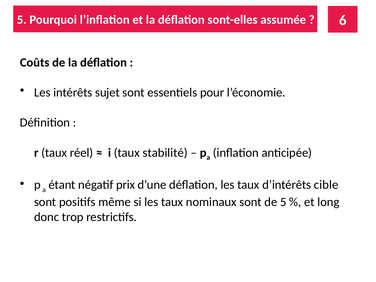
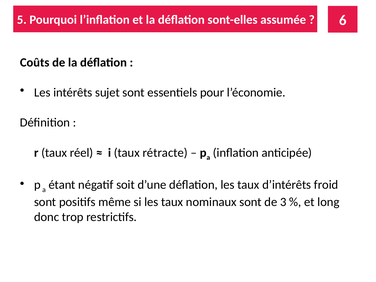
stabilité: stabilité -> rétracte (165, 153)
prix: prix -> soit (126, 185)
cible: cible -> froid (326, 185)
de 5: 5 -> 3 (283, 202)
